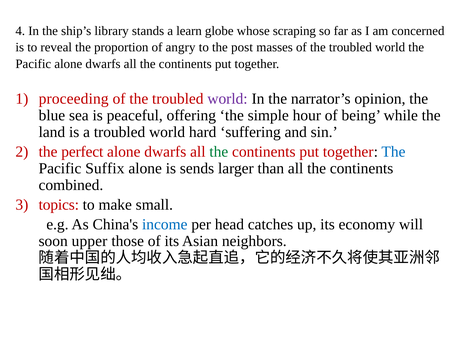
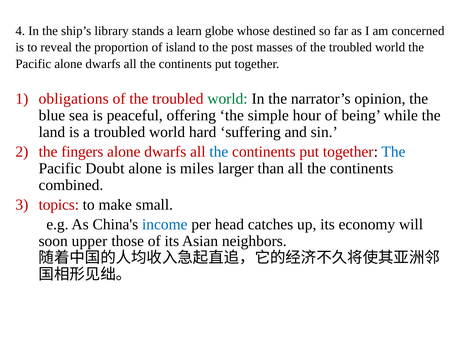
scraping: scraping -> destined (294, 31)
angry: angry -> island (181, 47)
proceeding: proceeding -> obligations (74, 99)
world colour: purple -> green (227, 99)
perfect: perfect -> fingers (82, 152)
the colour: green -> blue (219, 152)
Suffix: Suffix -> Doubt (105, 168)
sends: sends -> miles (197, 168)
